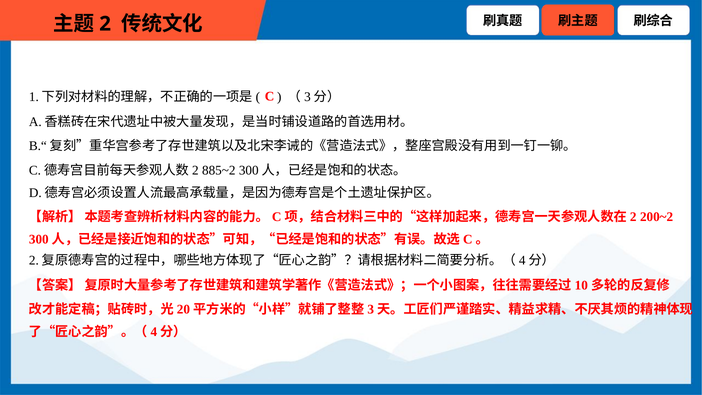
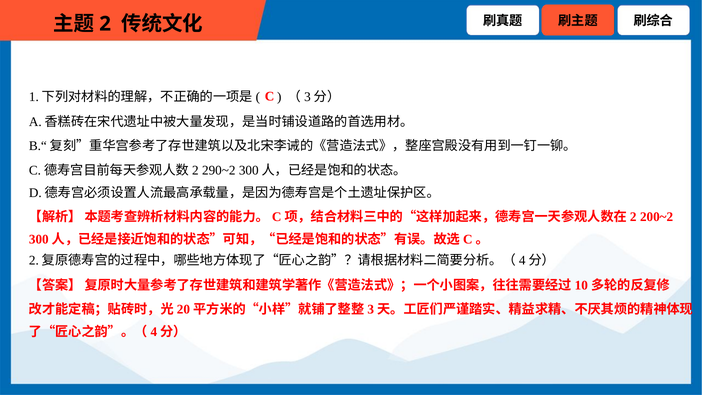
885~2: 885~2 -> 290~2 (219, 170)
